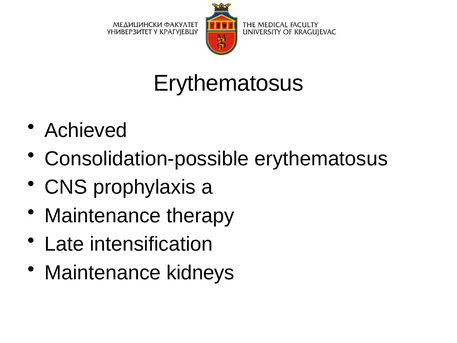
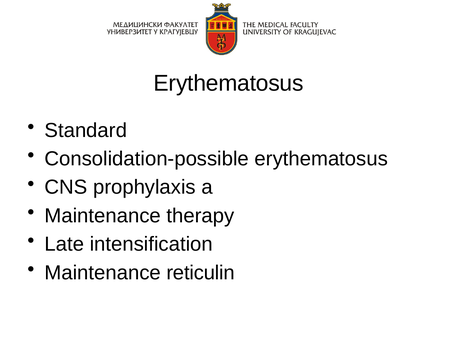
Achieved: Achieved -> Standard (86, 130)
kidneys: kidneys -> reticulin (201, 272)
